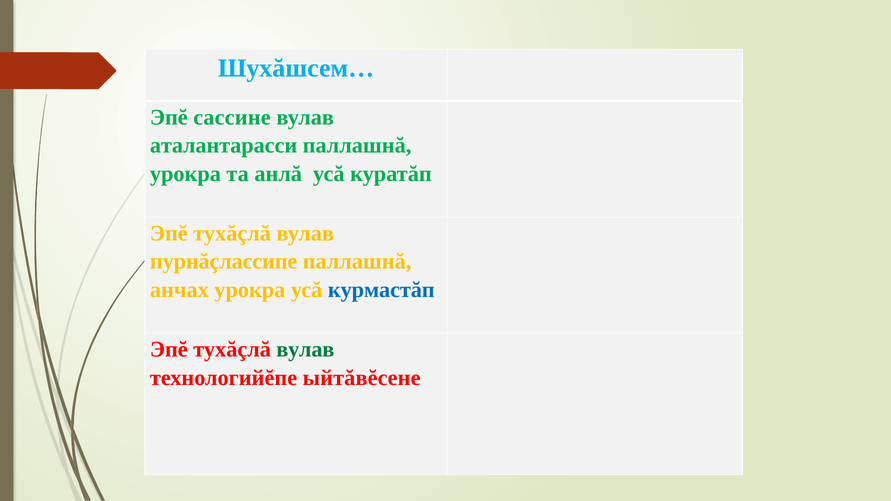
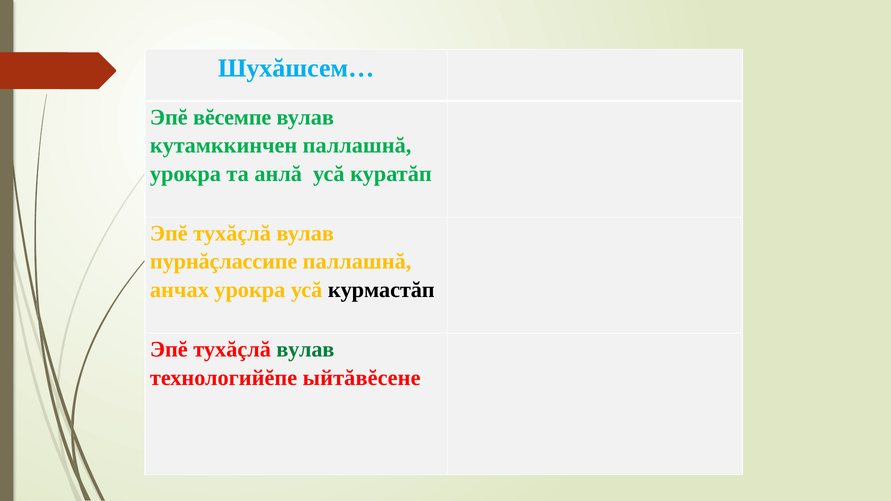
сассине: сассине -> вĕсемпе (232, 117)
аталантарасси: аталантарасси -> кутамккинчен (224, 146)
курмастăп colour: blue -> black (381, 290)
